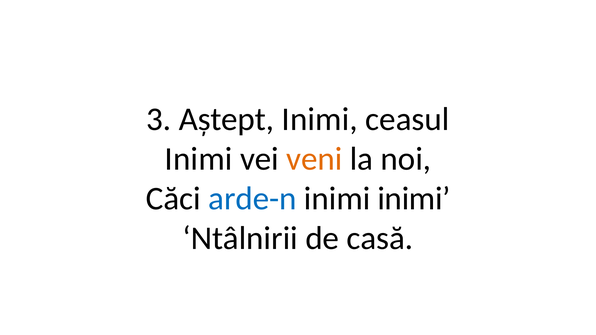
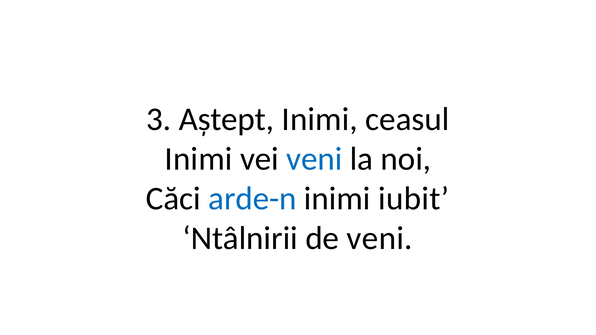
veni colour: orange -> blue (314, 159)
inimi inimi: inimi -> iubit (414, 199)
de casă: casă -> veni (380, 238)
